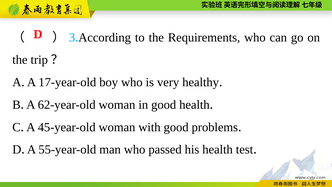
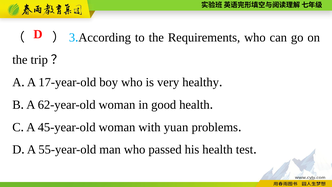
with good: good -> yuan (176, 127)
